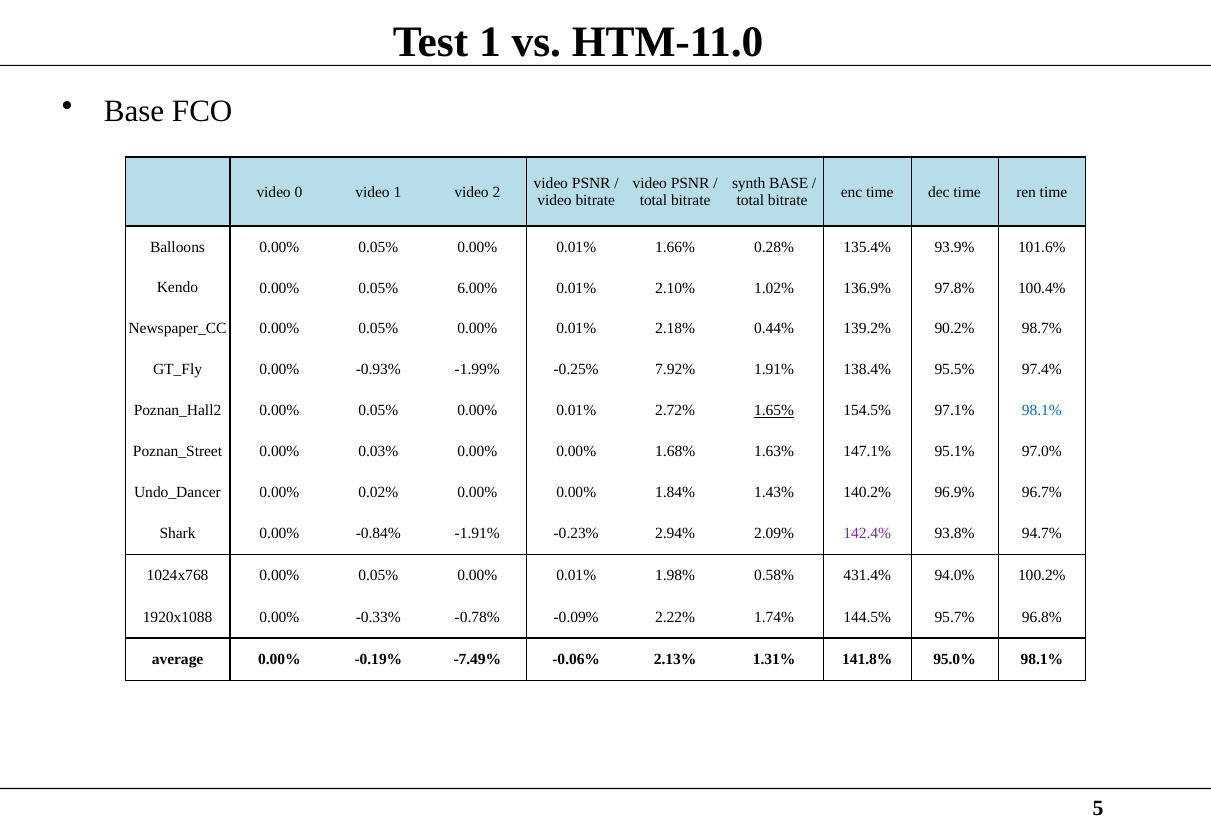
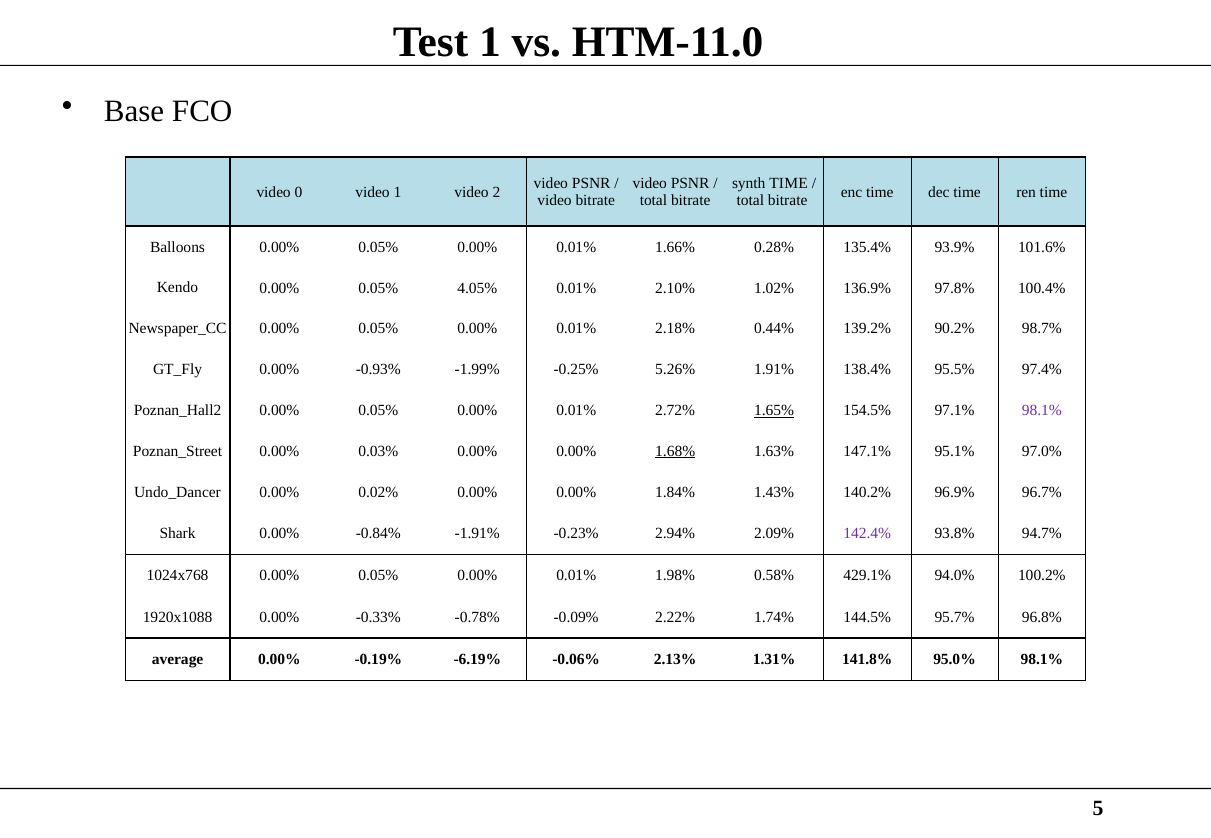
synth BASE: BASE -> TIME (789, 184)
6.00%: 6.00% -> 4.05% (477, 288)
7.92%: 7.92% -> 5.26% (675, 370)
98.1% colour: blue -> purple (1042, 411)
1.68% underline: none -> present (675, 451)
431.4%: 431.4% -> 429.1% (867, 576)
-7.49%: -7.49% -> -6.19% (477, 660)
